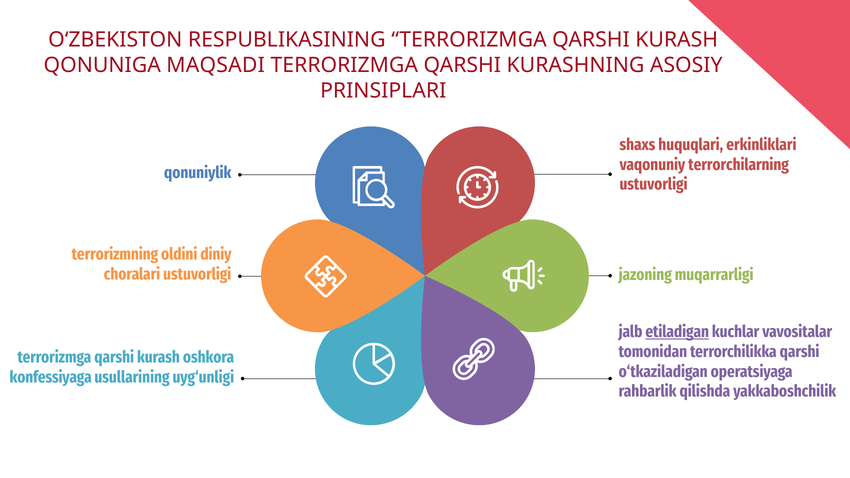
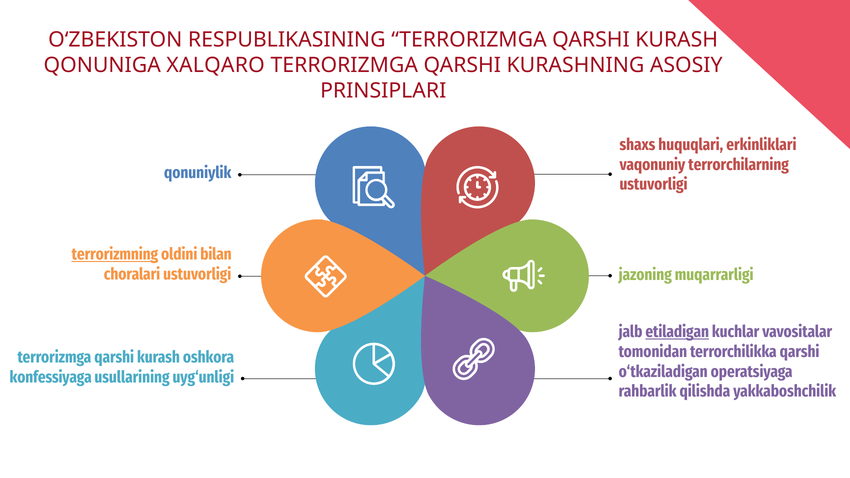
MAQSADI: MAQSADI -> XALQARO (216, 65)
terrorizmning underline: none -> present (115, 254)
diniy: diniy -> bilan (216, 254)
